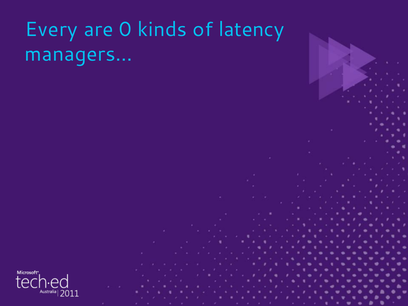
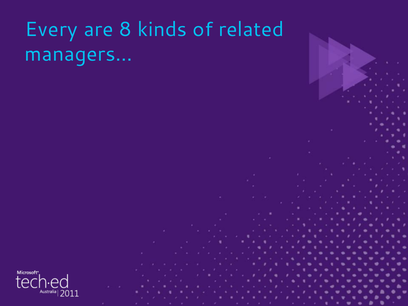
0: 0 -> 8 (125, 30)
latency: latency -> related (251, 30)
